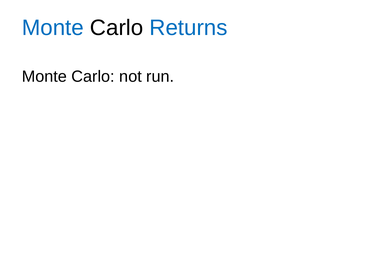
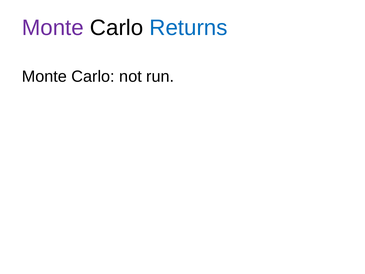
Monte colour: blue -> purple (53, 28)
